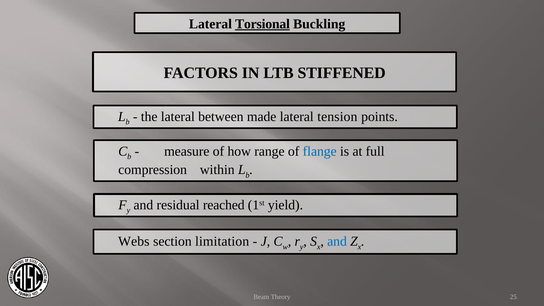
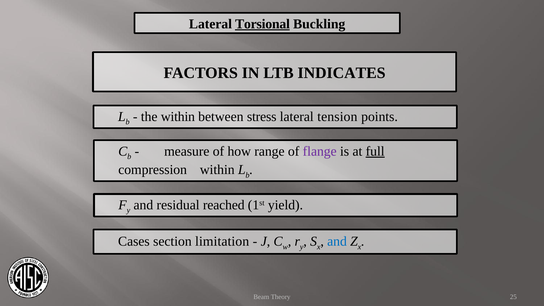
STIFFENED: STIFFENED -> INDICATES (342, 73)
the lateral: lateral -> within (178, 117)
made: made -> stress (262, 117)
flange colour: blue -> purple (320, 151)
full underline: none -> present (375, 151)
Webs: Webs -> Cases (134, 241)
